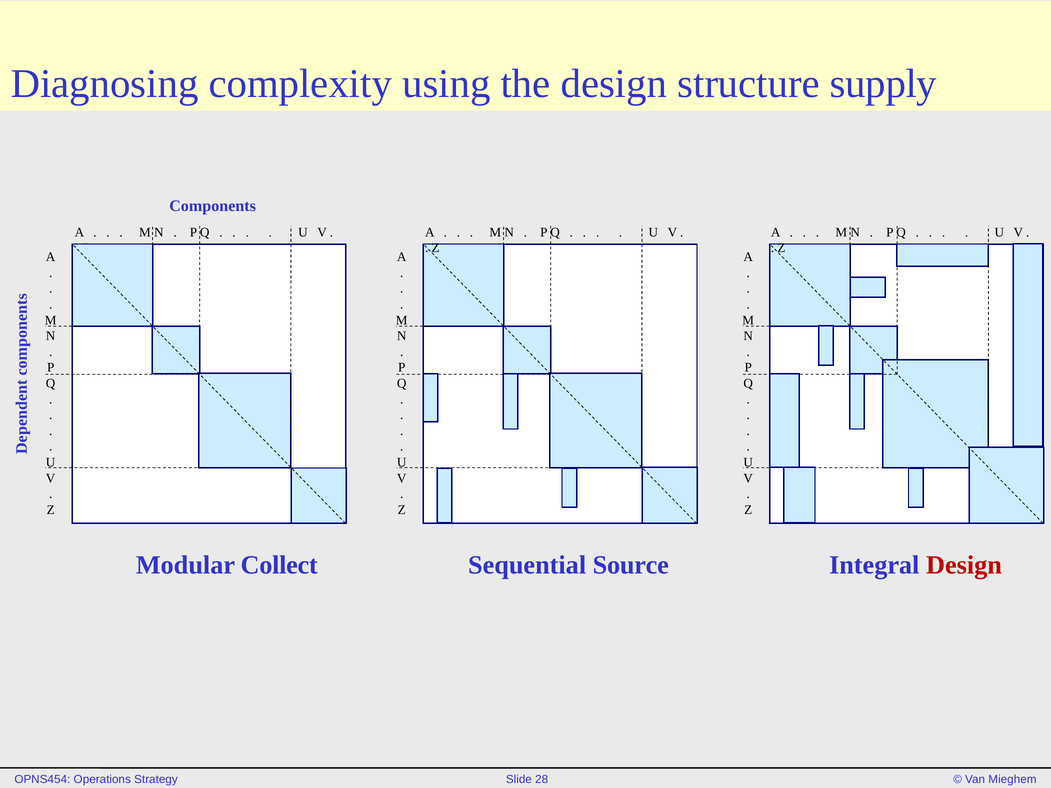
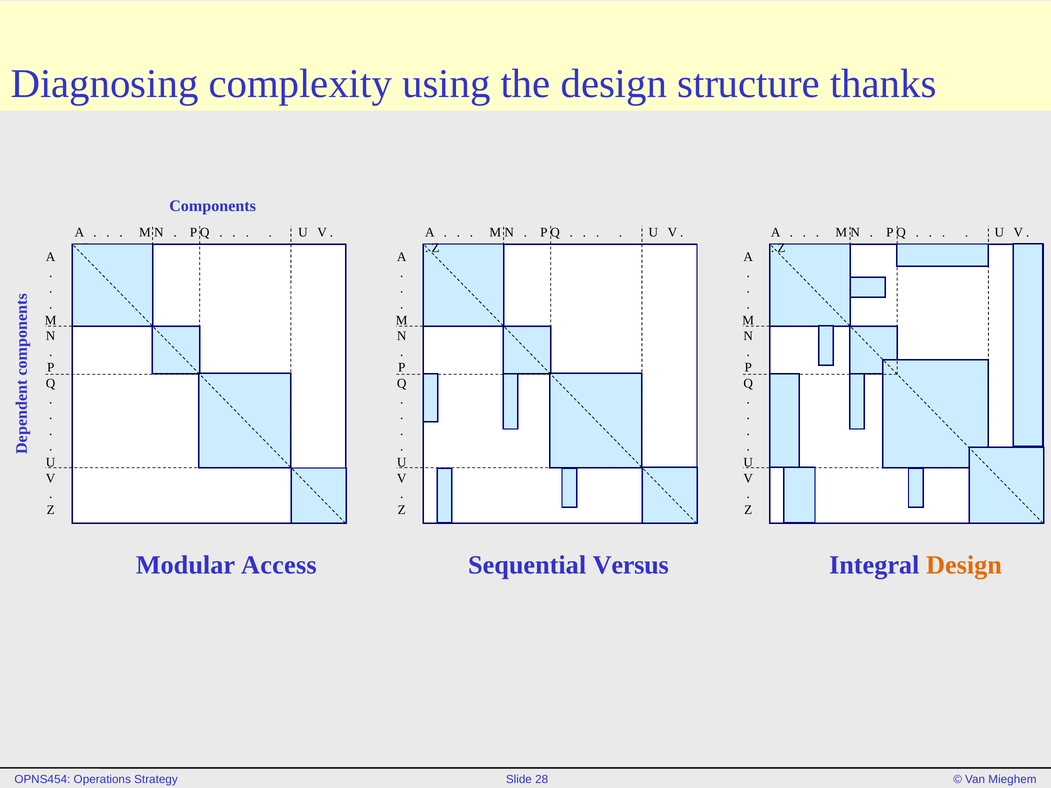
supply: supply -> thanks (883, 84)
Collect: Collect -> Access (279, 565)
Source: Source -> Versus (631, 565)
Design colour: red -> orange (964, 565)
